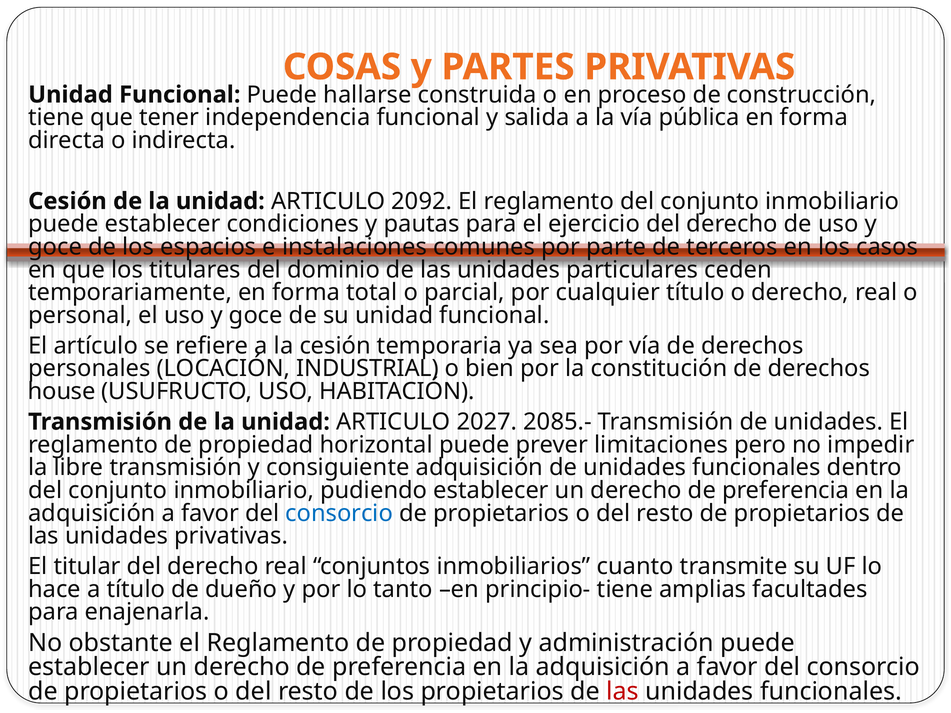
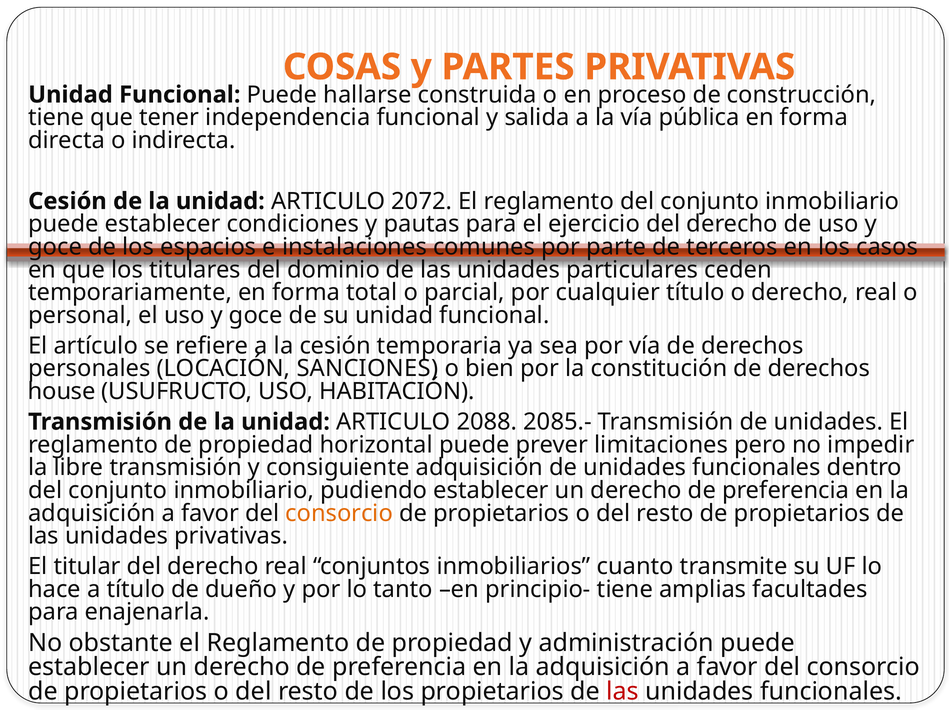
2092: 2092 -> 2072 (422, 201)
INDUSTRIAL: INDUSTRIAL -> SANCIONES (367, 369)
2027: 2027 -> 2088 (487, 422)
consorcio colour: blue -> orange (339, 513)
